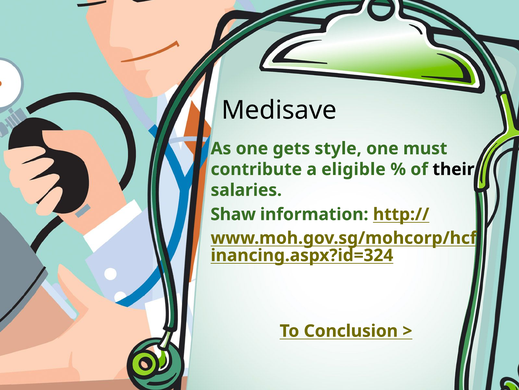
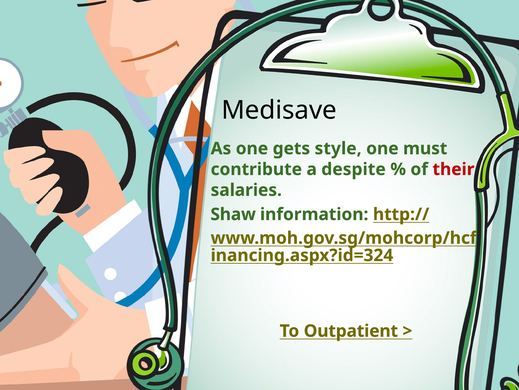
eligible: eligible -> despite (354, 169)
their colour: black -> red (453, 169)
Conclusion: Conclusion -> Outpatient (351, 330)
